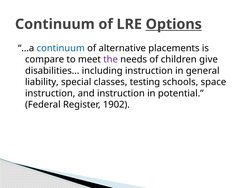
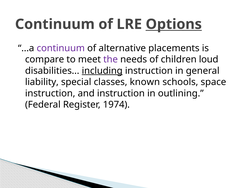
continuum colour: blue -> purple (61, 48)
give: give -> loud (209, 60)
including underline: none -> present (102, 71)
testing: testing -> known (145, 82)
potential: potential -> outlining (181, 93)
1902: 1902 -> 1974 (116, 105)
